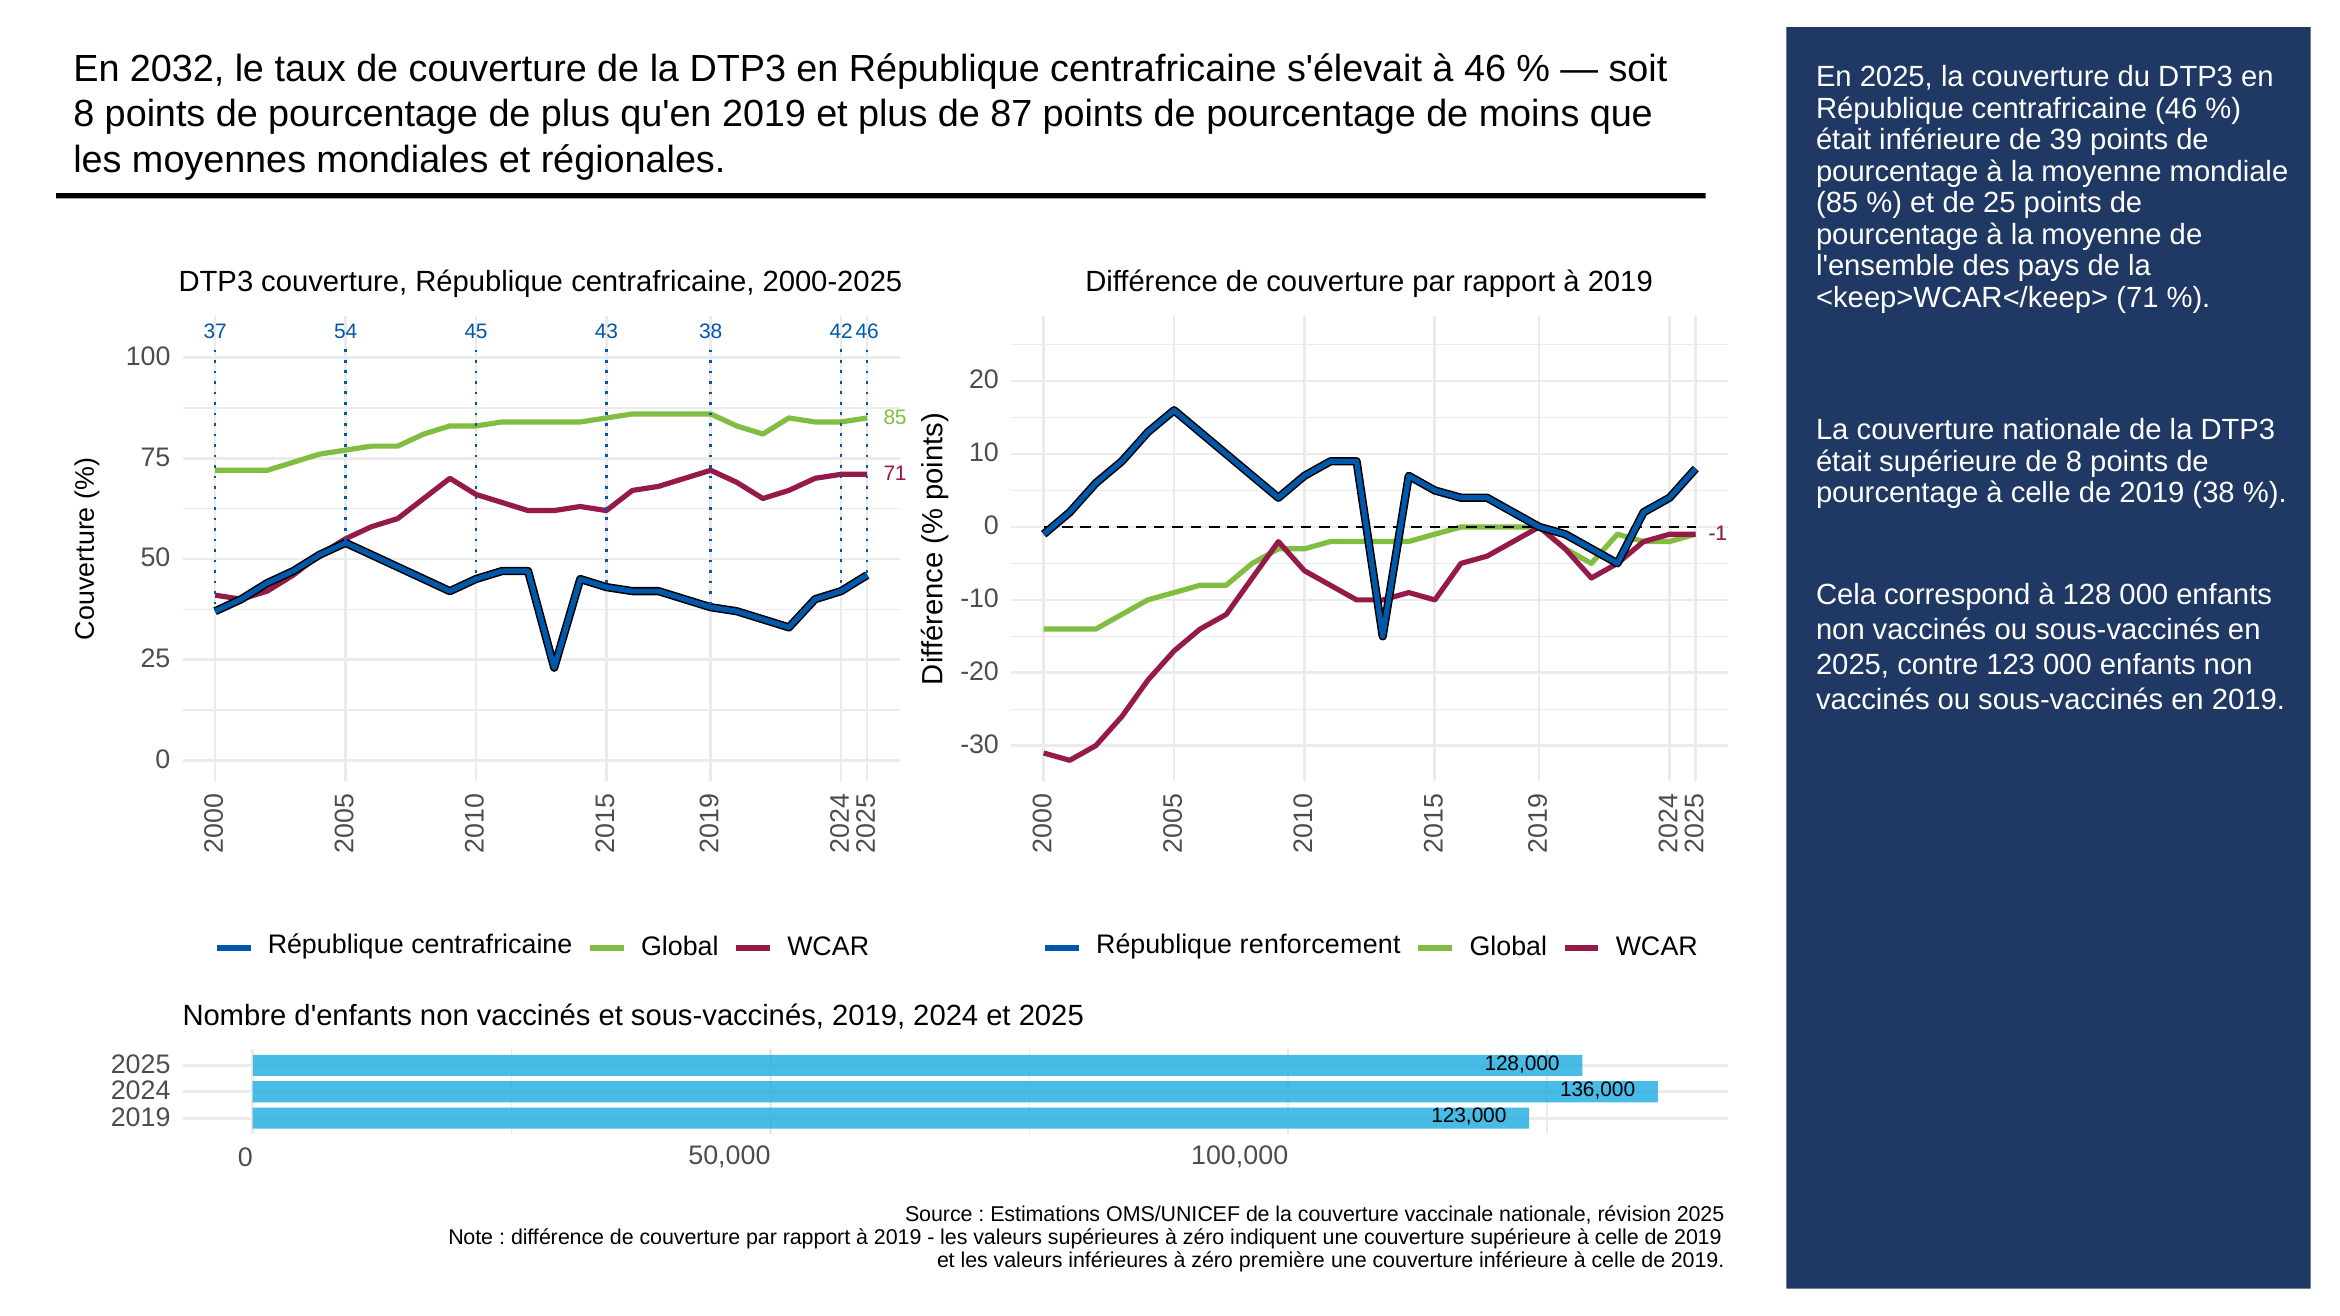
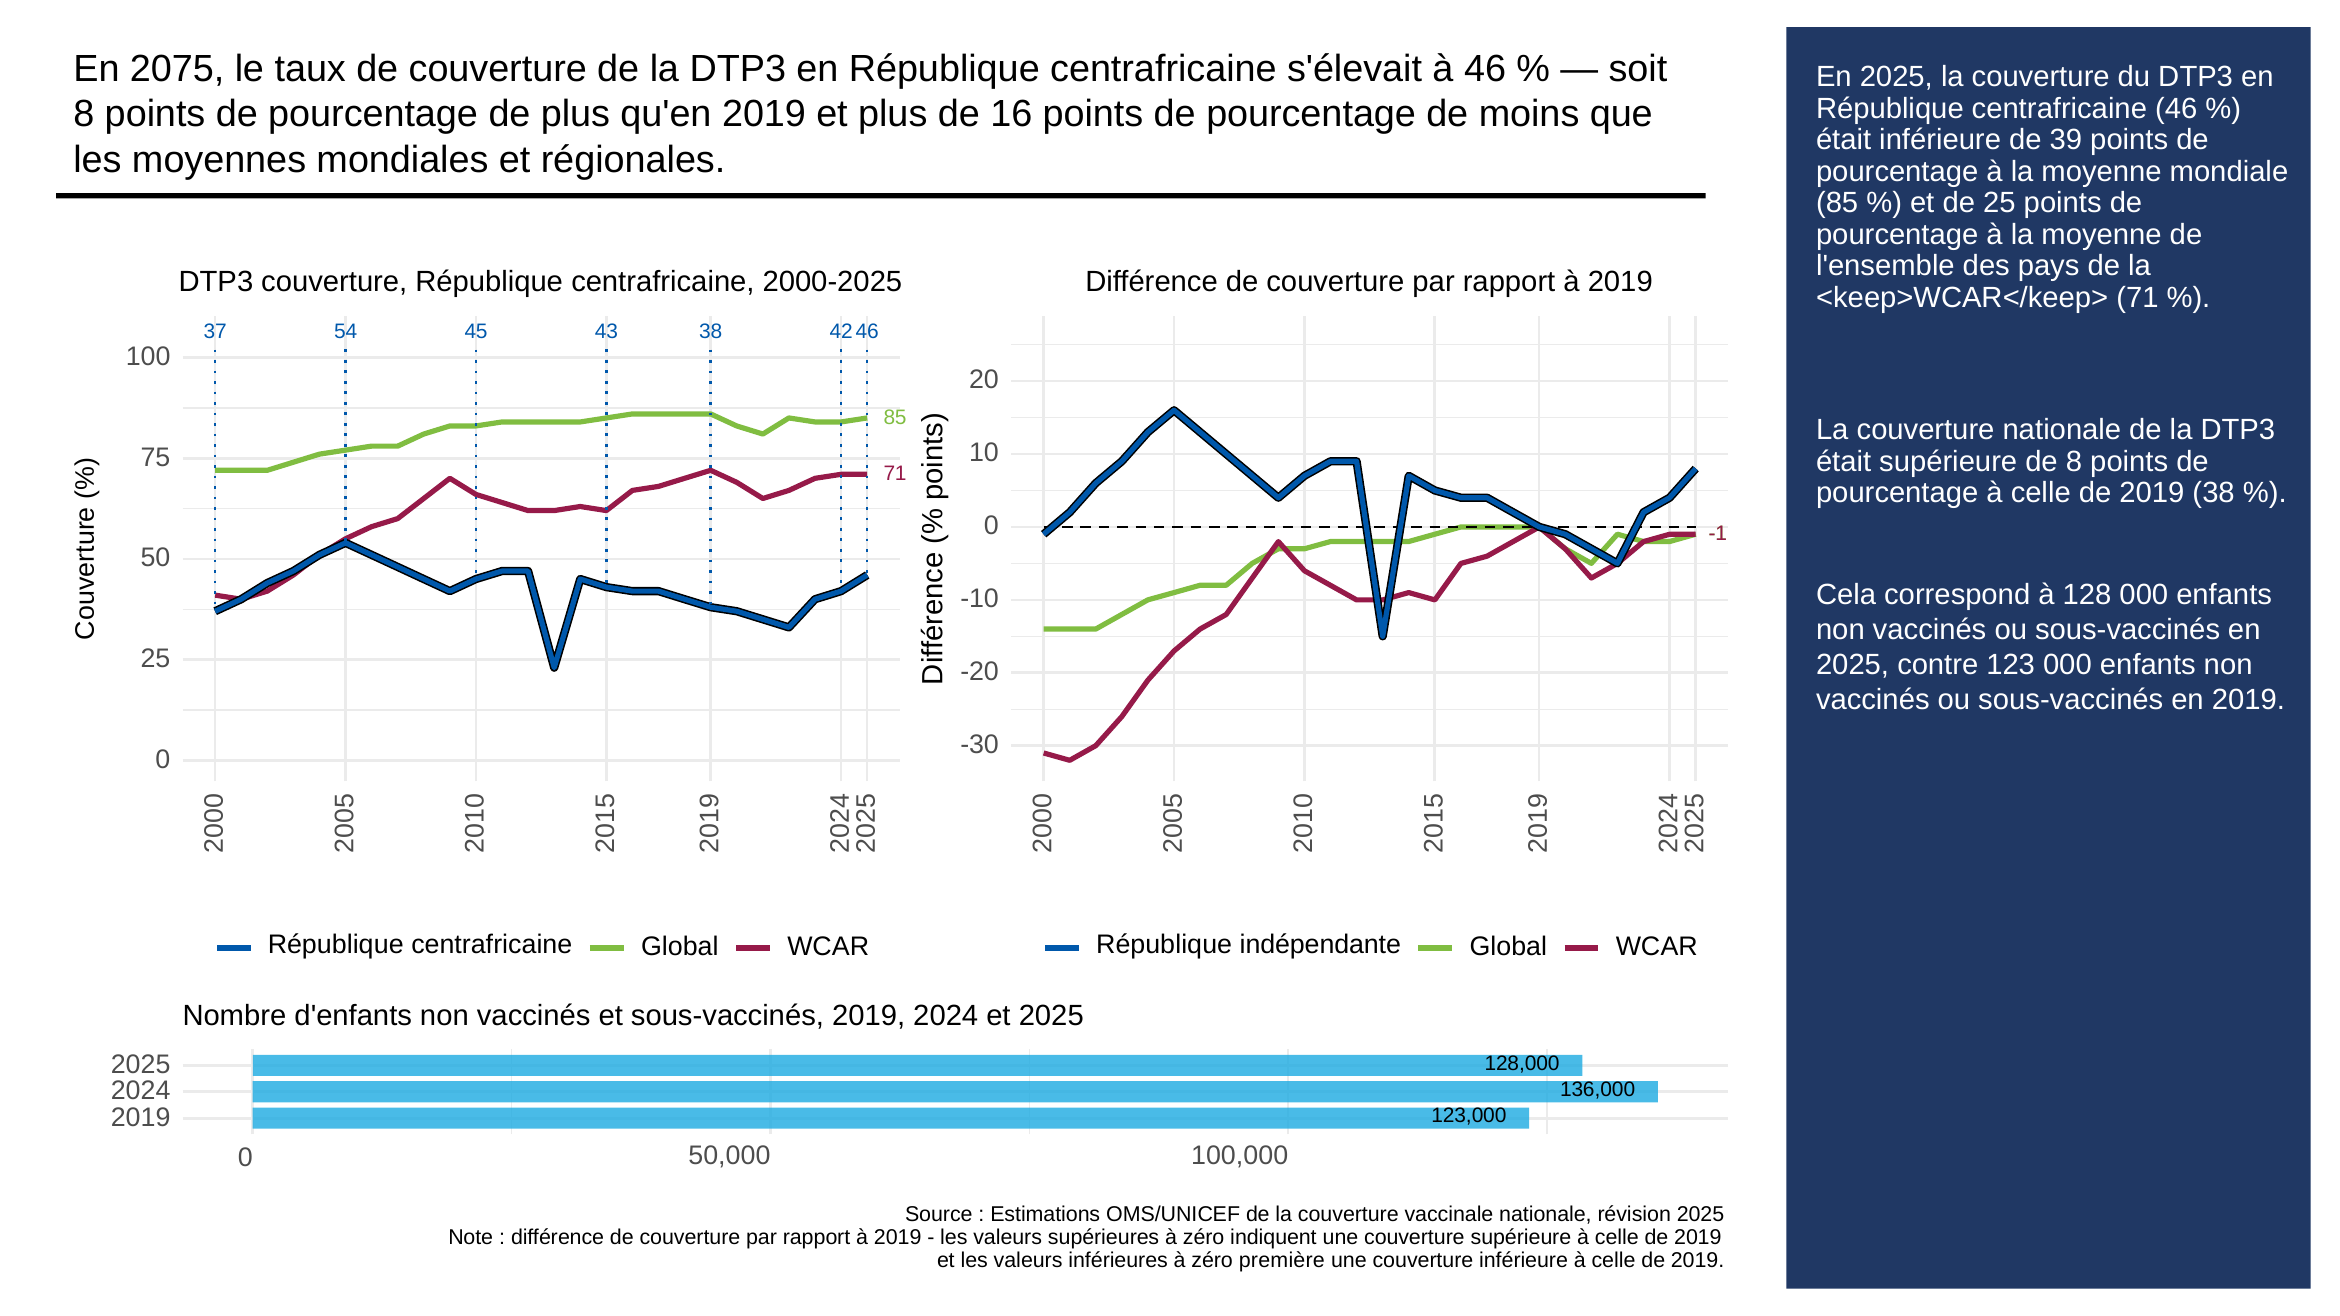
2032: 2032 -> 2075 (177, 69)
87: 87 -> 16 (1011, 114)
renforcement: renforcement -> indépendante (1320, 944)
